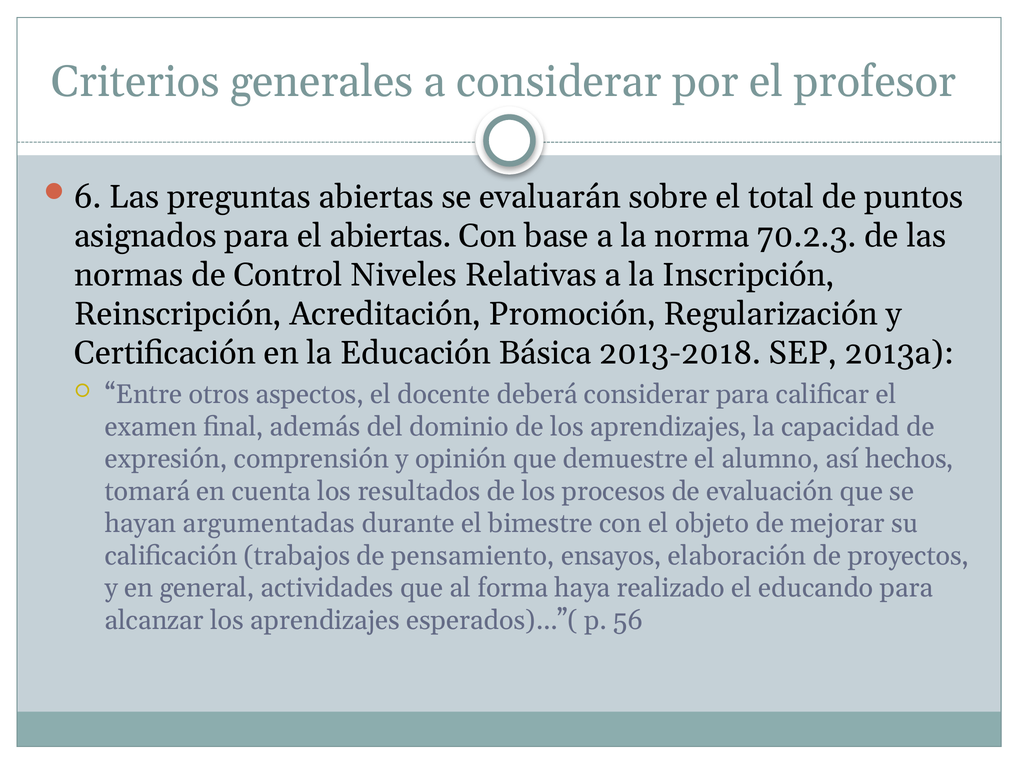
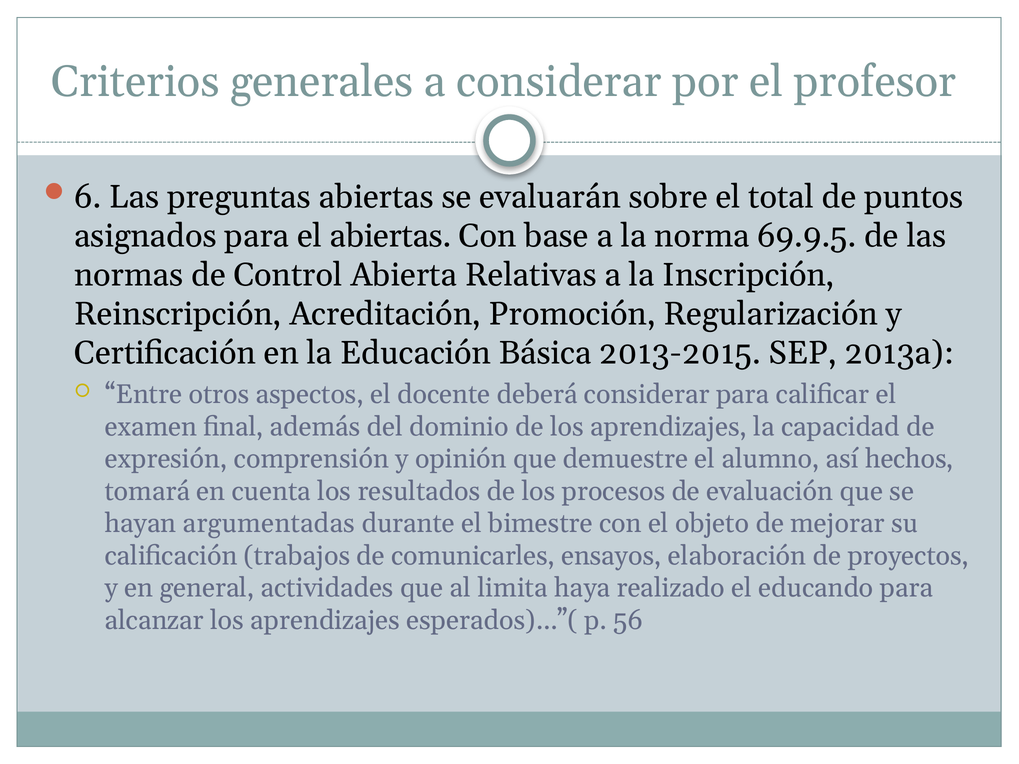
70.2.3: 70.2.3 -> 69.9.5 (807, 236)
Niveles: Niveles -> Abierta (404, 275)
2013-2018: 2013-2018 -> 2013-2015 (680, 353)
pensamiento: pensamiento -> comunicarles (473, 556)
forma: forma -> limita (513, 588)
